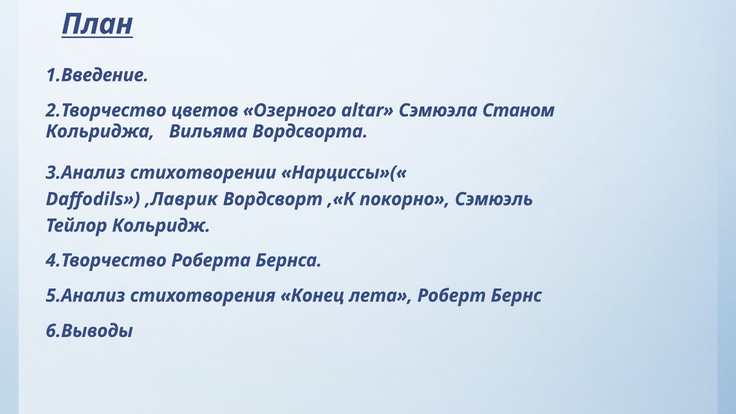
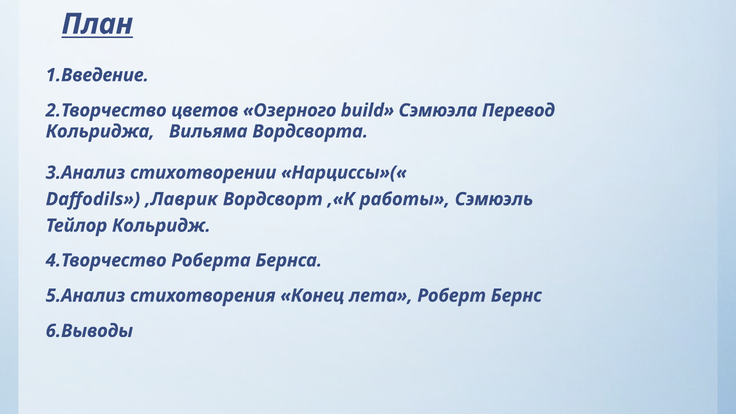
altar: altar -> build (367, 110)
Станом: Станом -> Перевод (518, 110)
покорно: покорно -> работы (405, 199)
